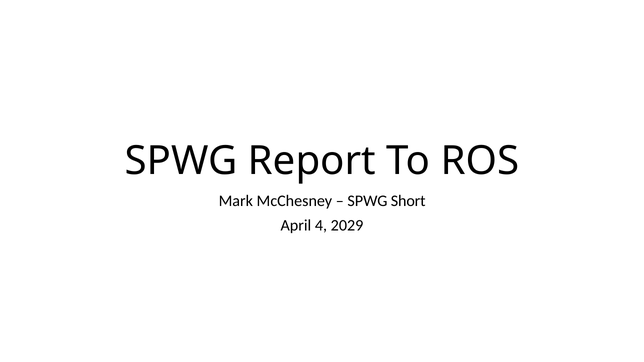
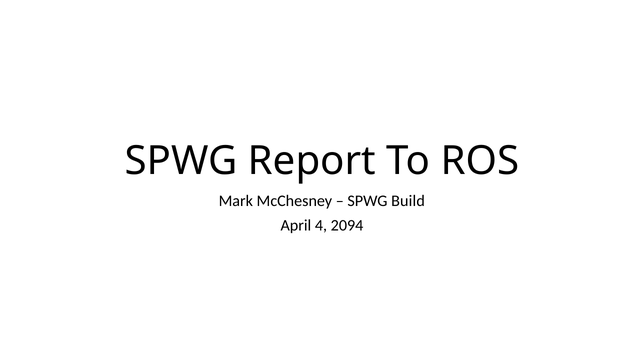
Short: Short -> Build (408, 201)
2029: 2029 -> 2094 (347, 225)
